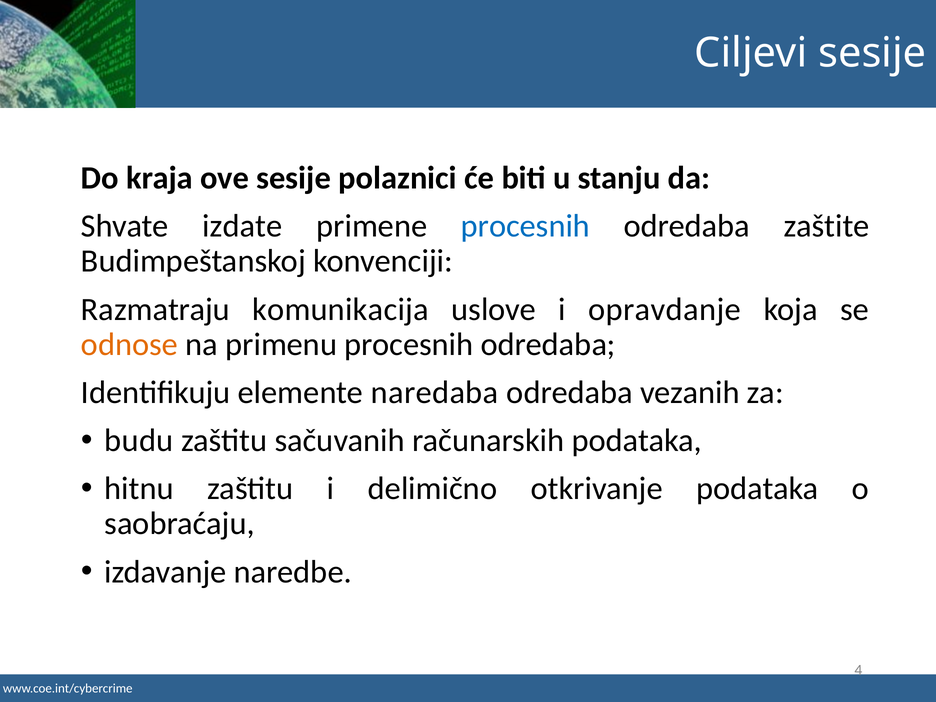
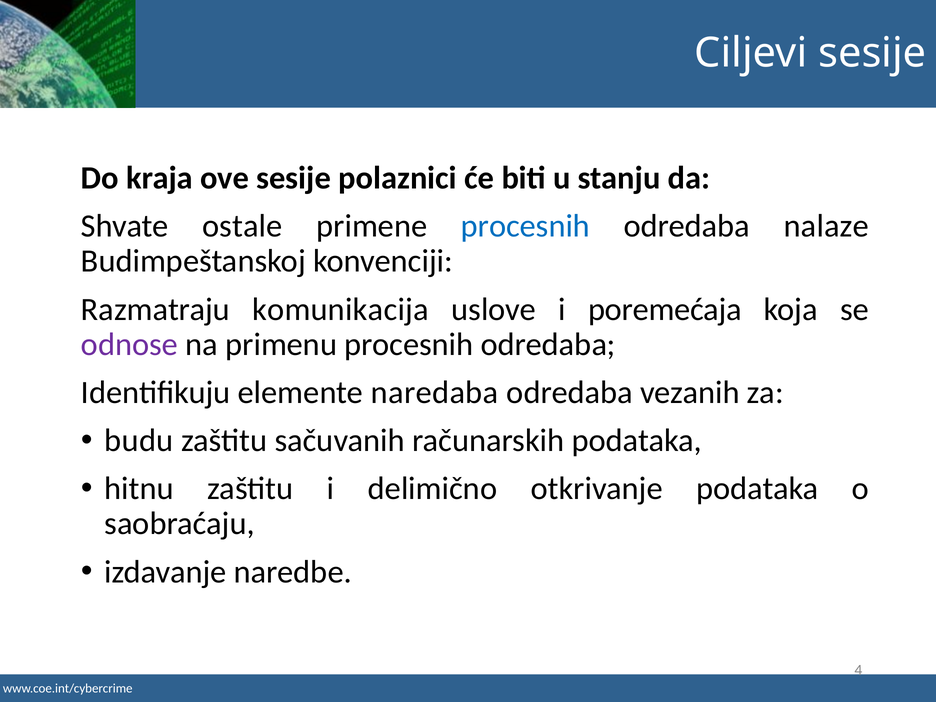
izdate: izdate -> ostale (242, 226)
zaštite: zaštite -> nalaze (826, 226)
opravdanje: opravdanje -> poremećaja (665, 309)
odnose colour: orange -> purple (130, 344)
